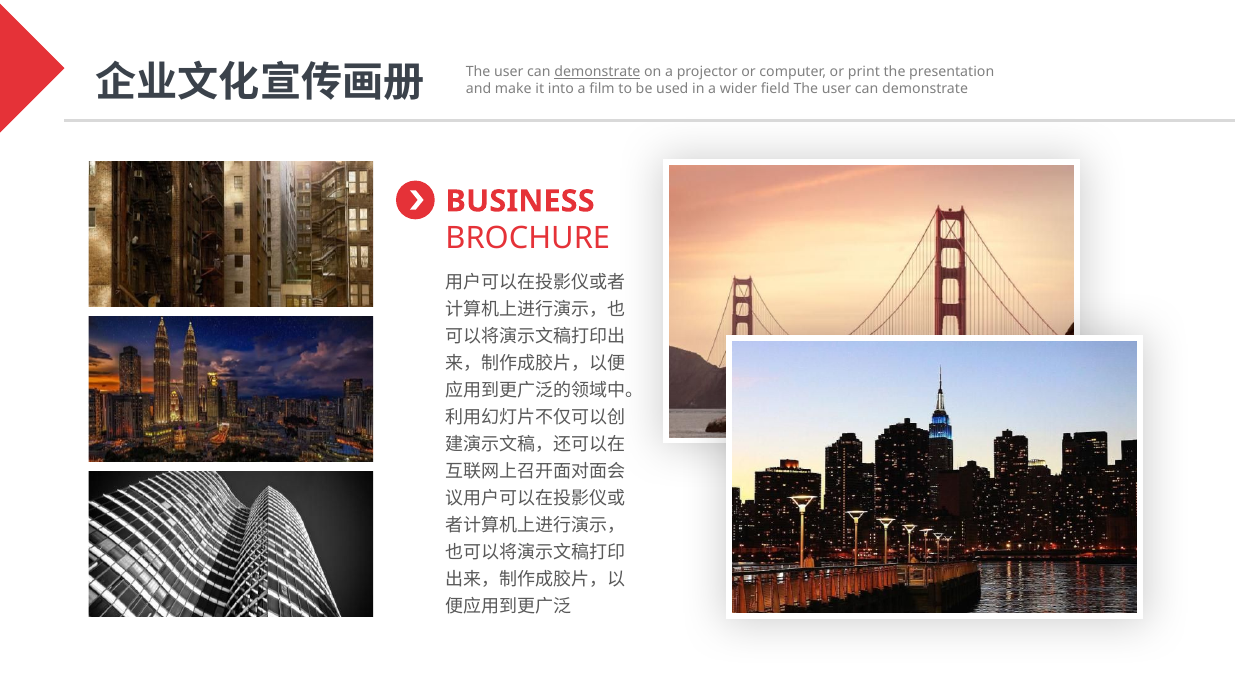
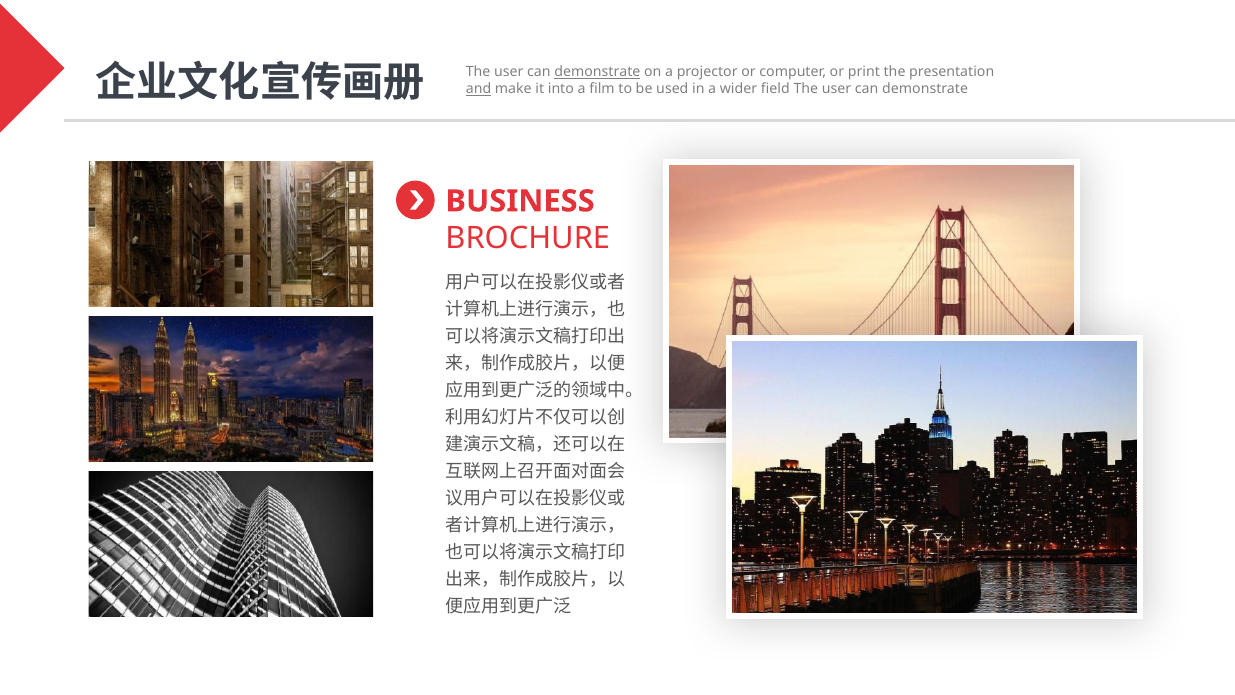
and underline: none -> present (479, 89)
